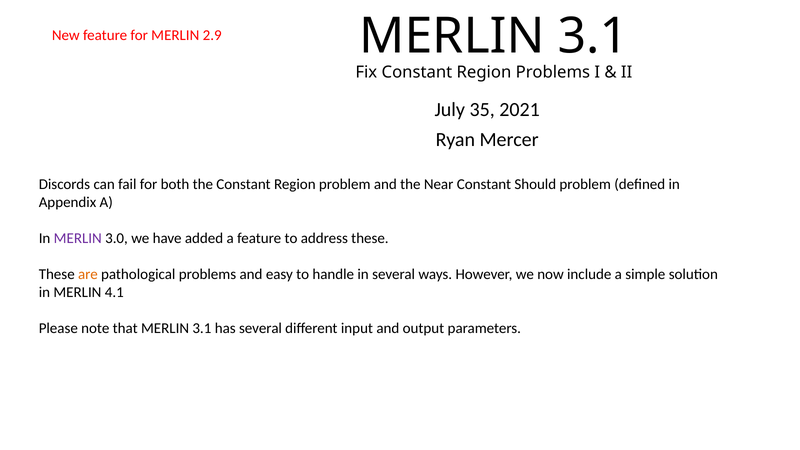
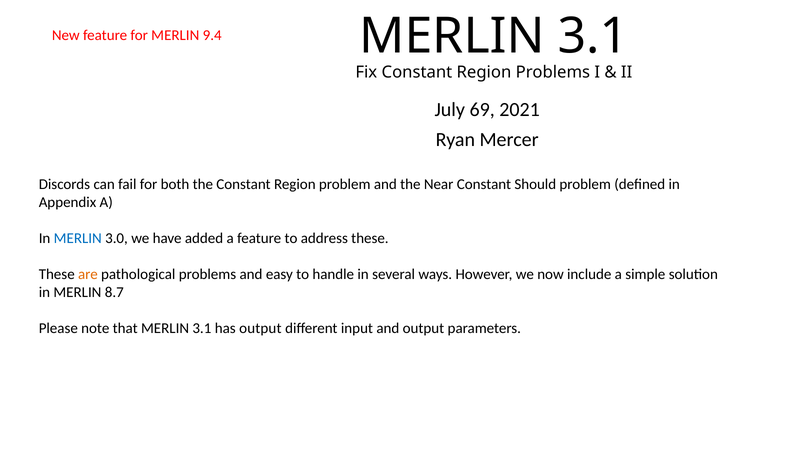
2.9: 2.9 -> 9.4 (212, 35)
35: 35 -> 69 (482, 110)
MERLIN colour: purple -> blue (78, 238)
4.1: 4.1 -> 8.7 (114, 292)
has several: several -> output (260, 328)
